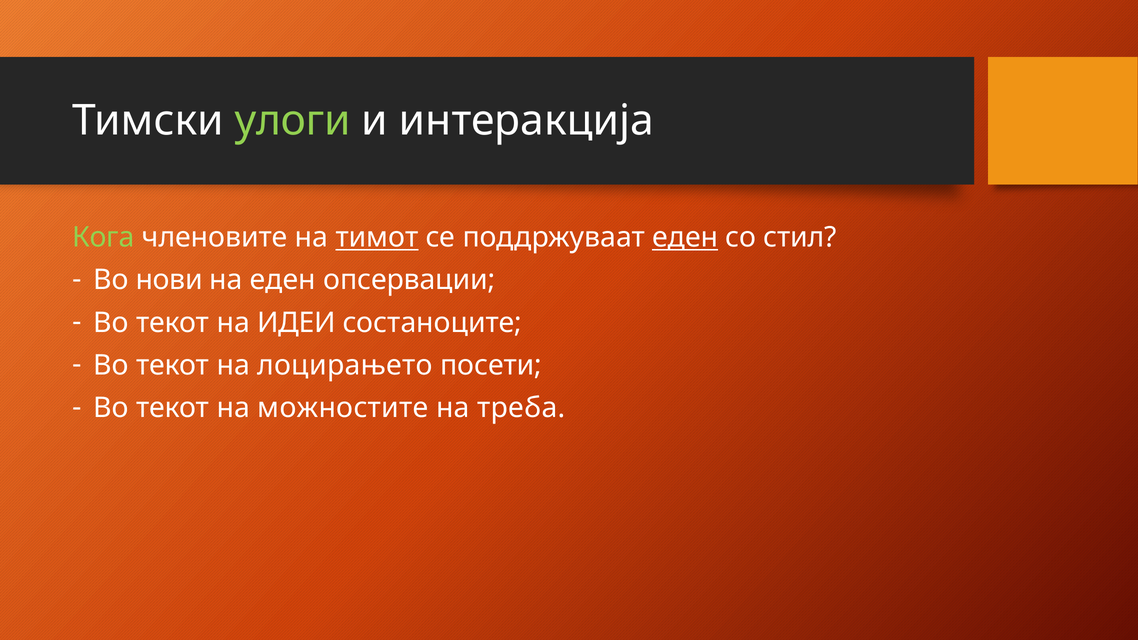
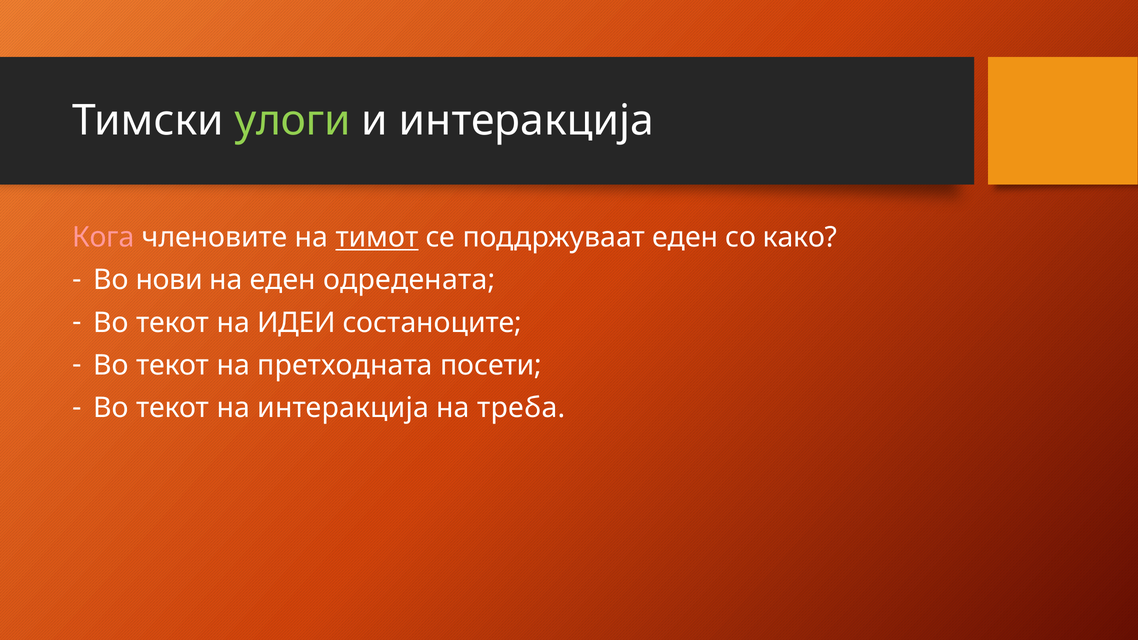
Кога colour: light green -> pink (103, 238)
еден underline: present -> none (685, 238)
стил: стил -> како (800, 238)
опсервации: опсервации -> одредената (409, 280)
лоцирањето: лоцирањето -> претходната (345, 365)
на можностите: можностите -> интеракција (343, 408)
